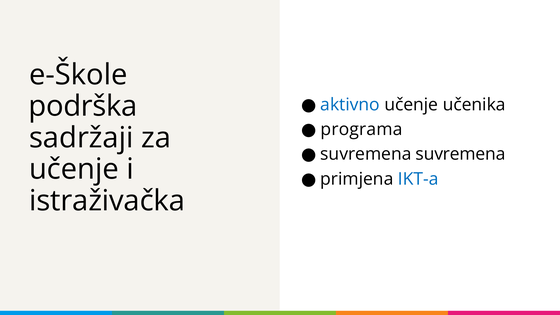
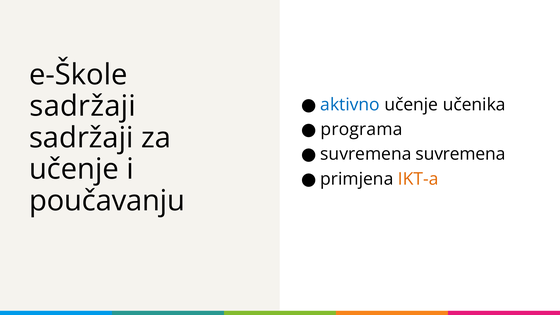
podrška: podrška -> sadržaji (83, 106)
IKT-a colour: blue -> orange (418, 179)
istraživačka: istraživačka -> poučavanju (107, 201)
